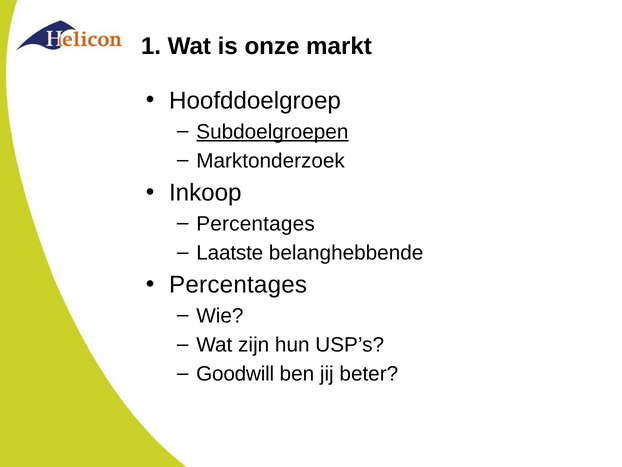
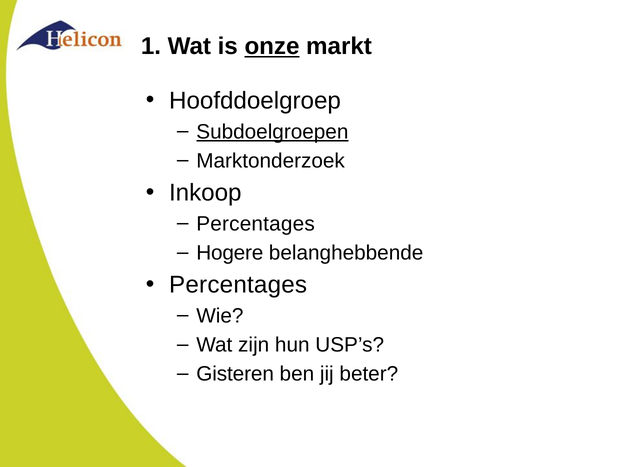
onze underline: none -> present (272, 46)
Laatste: Laatste -> Hogere (230, 253)
Goodwill: Goodwill -> Gisteren (235, 373)
